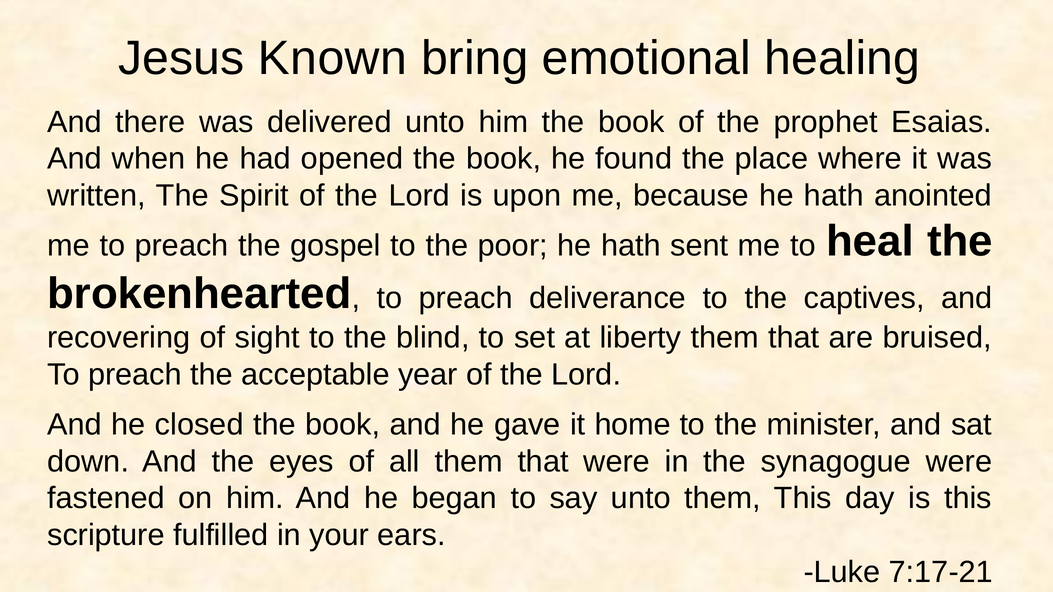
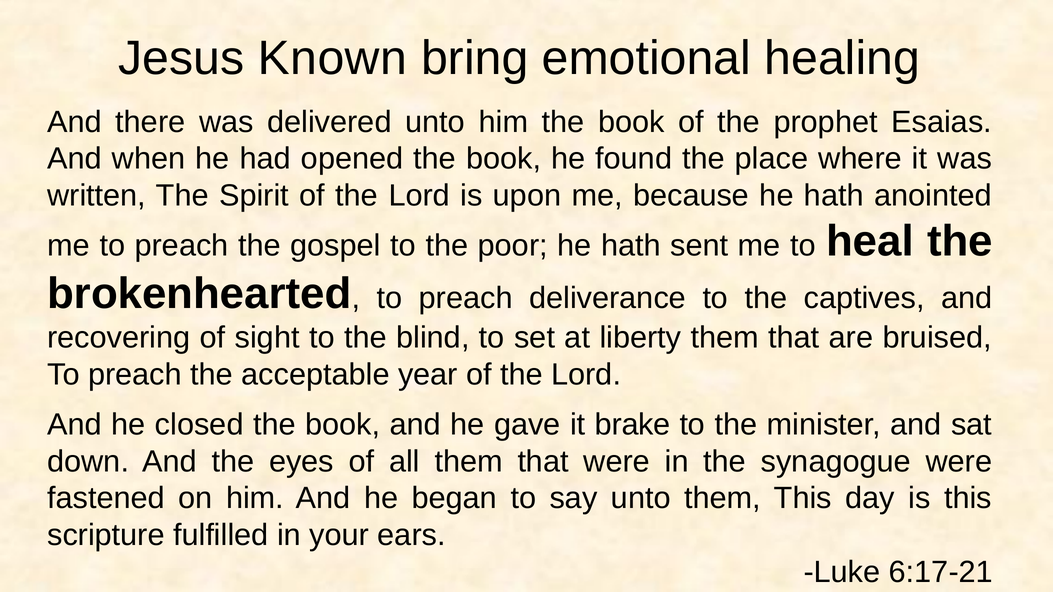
home: home -> brake (633, 425)
7:17-21: 7:17-21 -> 6:17-21 (941, 572)
